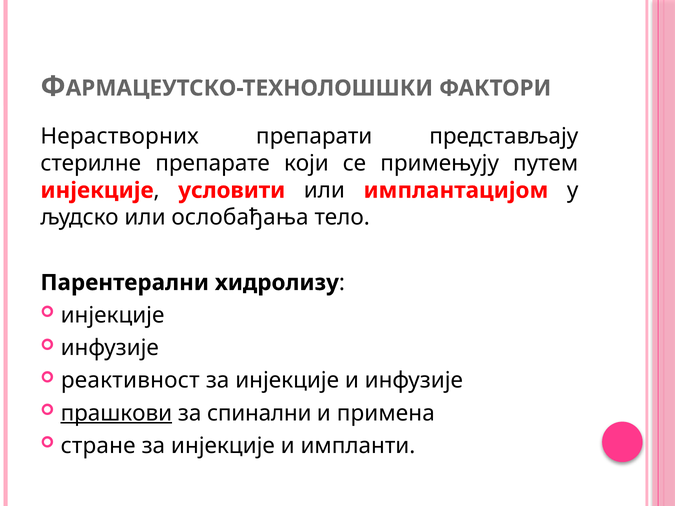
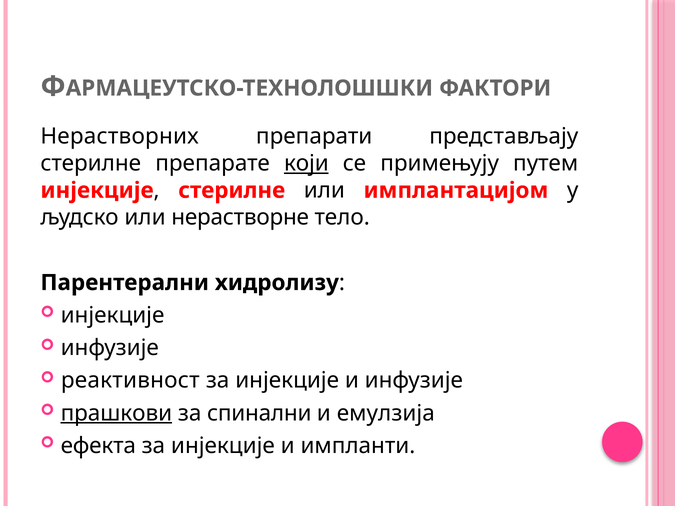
који underline: none -> present (306, 164)
условити: условити -> стерилне (232, 191)
ослобађања: ослобађања -> нерастворне (240, 218)
примена: примена -> емулзија (386, 413)
стране: стране -> ефекта (98, 446)
